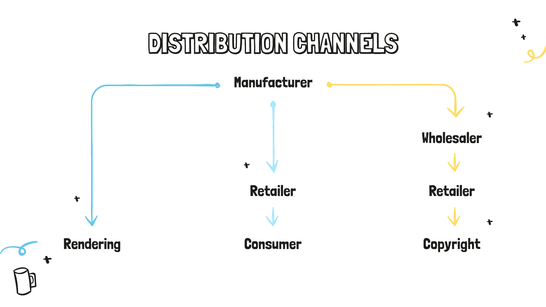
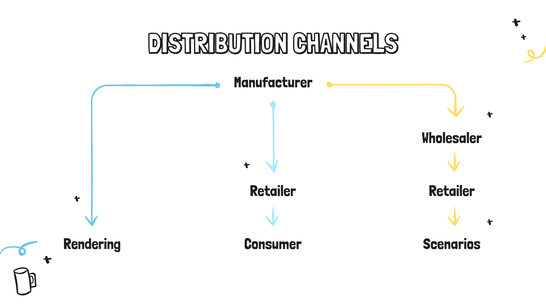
Copyright: Copyright -> Scenarios (452, 244)
